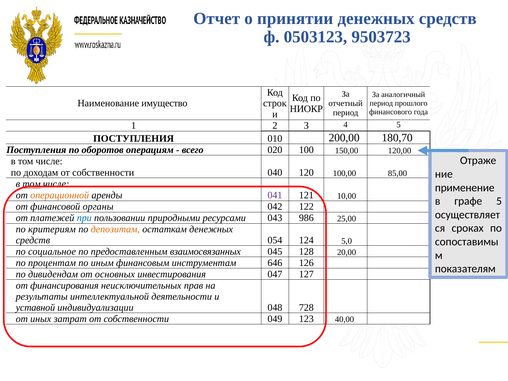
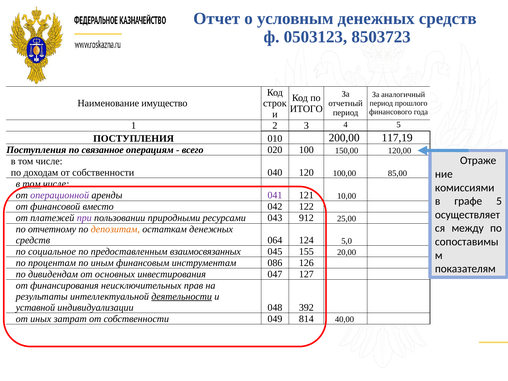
принятии: принятии -> условным (295, 19)
9503723: 9503723 -> 8503723 (381, 37)
НИОКР: НИОКР -> ИТОГО (306, 109)
180,70: 180,70 -> 117,19 (397, 138)
оборотов: оборотов -> связанное (103, 150)
применение: применение -> комиссиями (465, 188)
операционной colour: orange -> purple (60, 195)
органы: органы -> вместо (98, 207)
при colour: blue -> purple (84, 218)
986: 986 -> 912 (306, 218)
сроках: сроках -> между (468, 228)
критериям: критериям -> отчетному (52, 229)
054: 054 -> 064 (275, 240)
128: 128 -> 155 (306, 252)
646: 646 -> 086 (275, 263)
деятельности underline: none -> present (182, 296)
728: 728 -> 392 (306, 307)
123: 123 -> 814 (306, 319)
